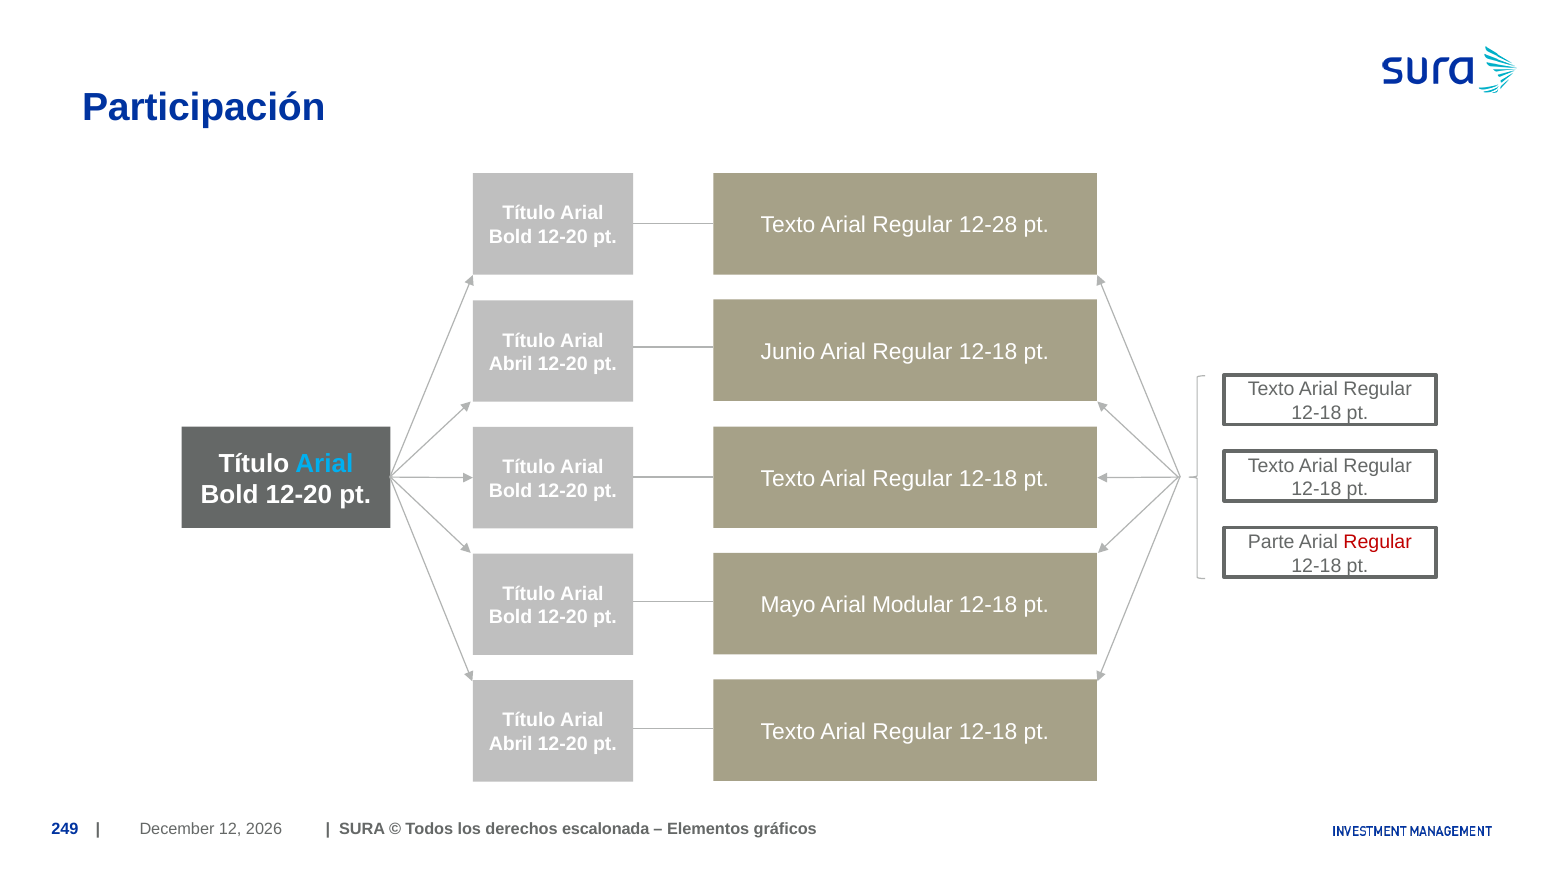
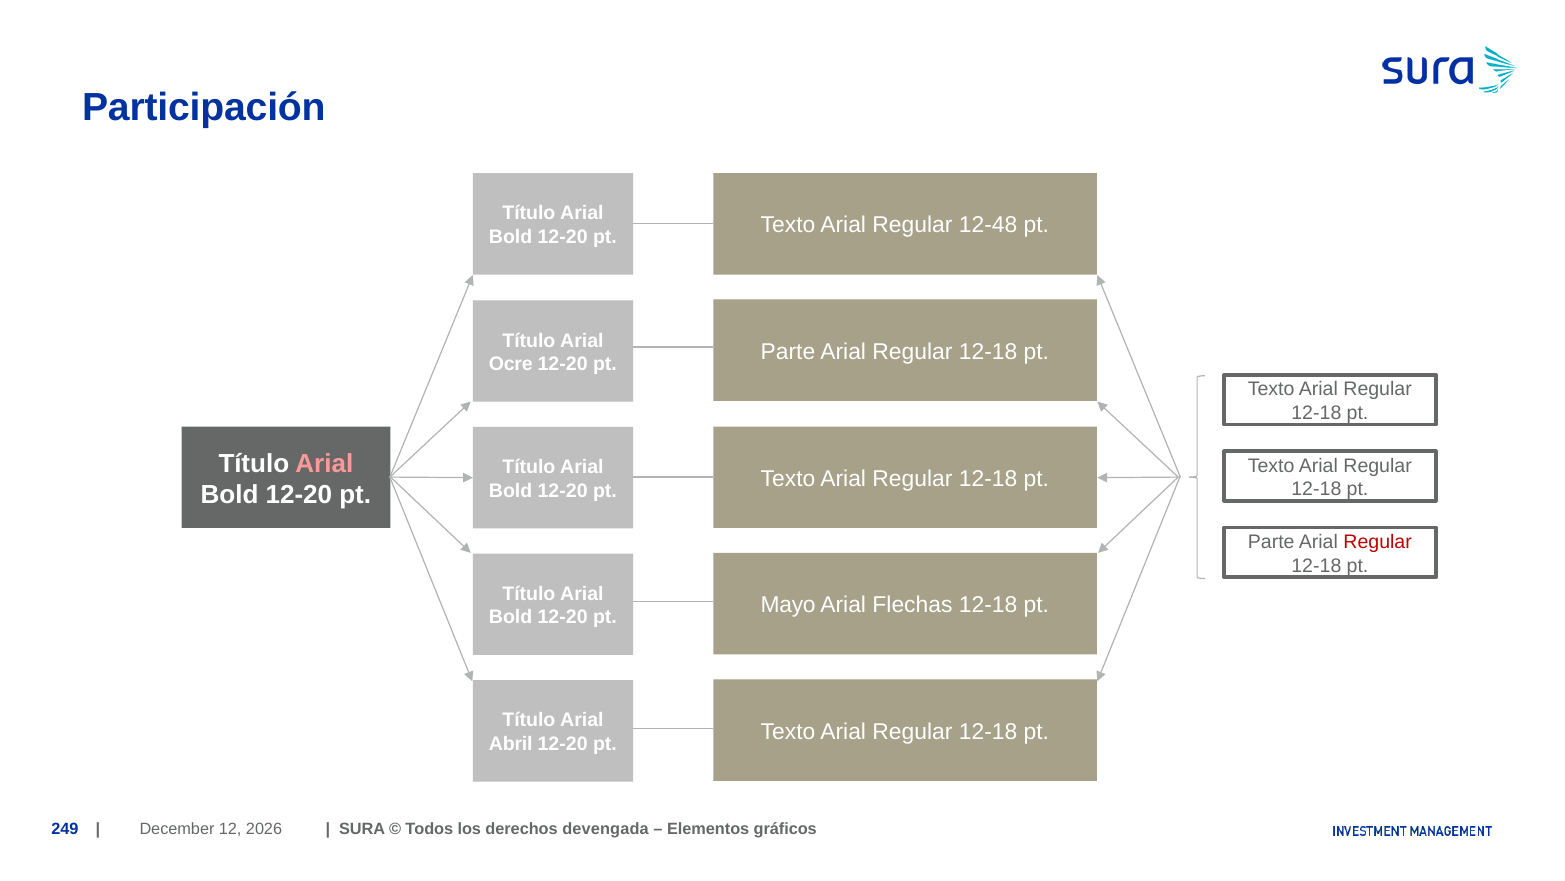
12-28: 12-28 -> 12-48 (988, 225)
Junio: Junio -> Parte (788, 352)
Abril: Abril -> Ocre (511, 364)
Arial colour: light blue -> pink (324, 463)
Modular: Modular -> Flechas (913, 605)
escalonada: escalonada -> devengada (606, 829)
